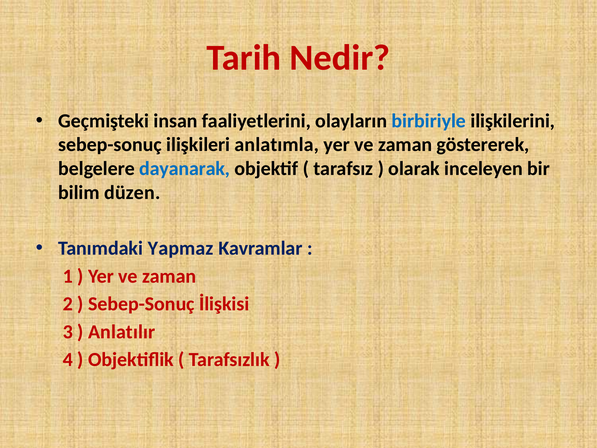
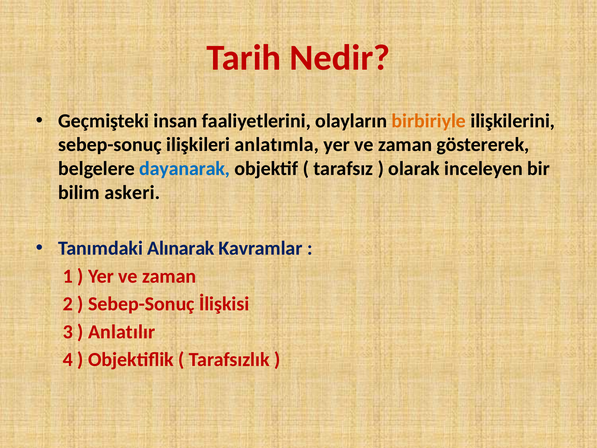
birbiriyle colour: blue -> orange (429, 121)
düzen: düzen -> askeri (132, 192)
Yapmaz: Yapmaz -> Alınarak (181, 248)
